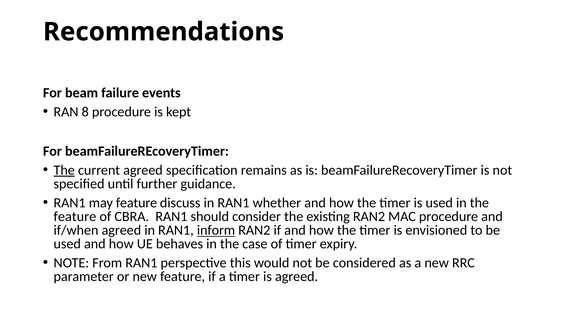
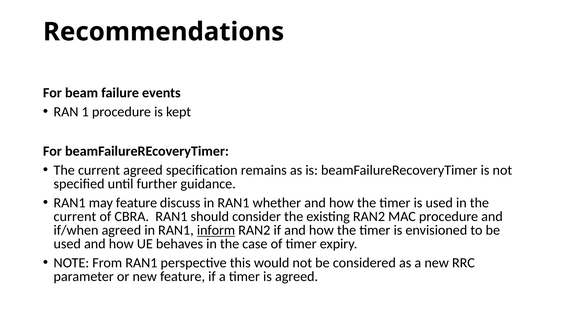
8: 8 -> 1 (85, 112)
The underline: present -> none (64, 170)
feature: feature -> current (75, 217)
